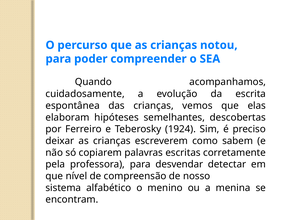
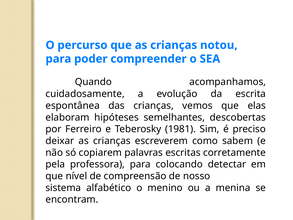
1924: 1924 -> 1981 (180, 129)
desvendar: desvendar -> colocando (179, 164)
